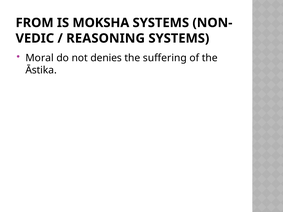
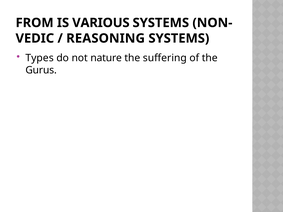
MOKSHA: MOKSHA -> VARIOUS (101, 23)
Moral: Moral -> Types (40, 58)
denies: denies -> nature (106, 58)
Āstika: Āstika -> Gurus (41, 70)
